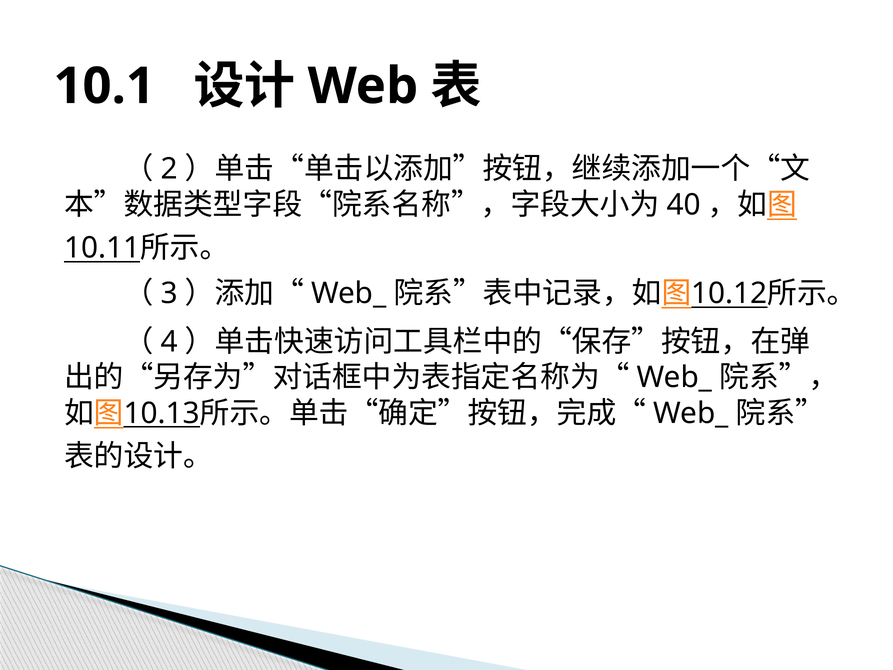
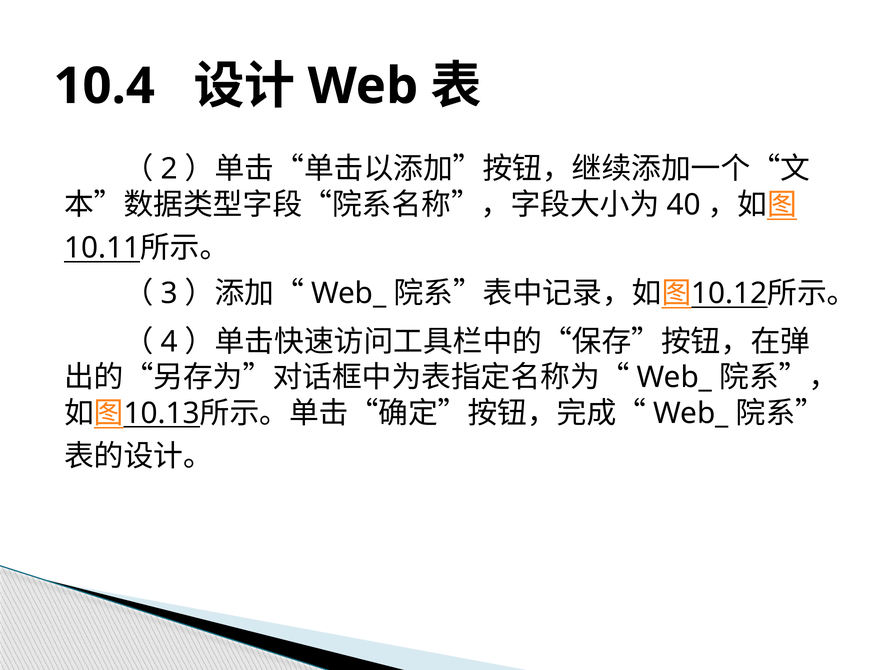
10.1: 10.1 -> 10.4 (104, 86)
